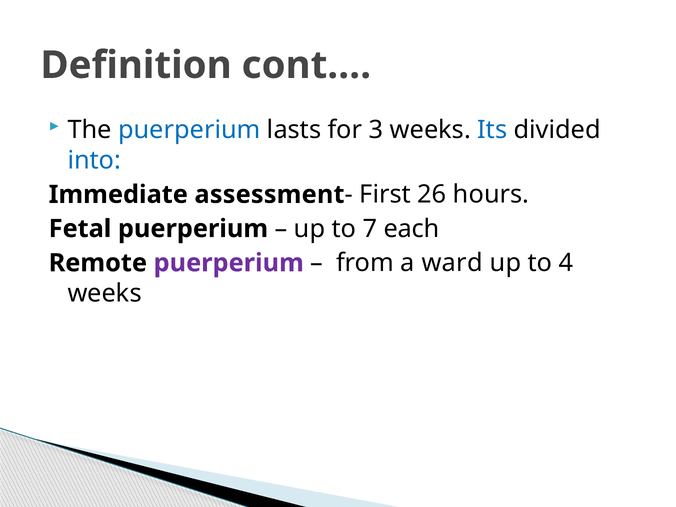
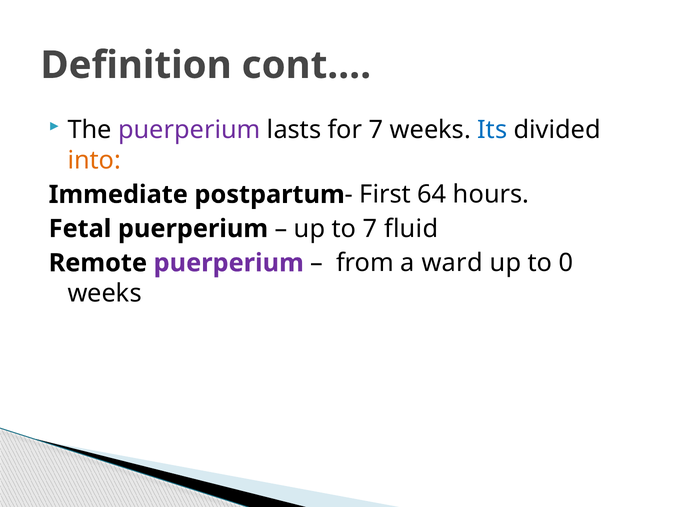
puerperium colour: blue -> purple (189, 130)
for 3: 3 -> 7 (376, 130)
into colour: blue -> orange (94, 160)
assessment: assessment -> postpartum (270, 195)
26: 26 -> 64 (432, 195)
each: each -> fluid (411, 229)
4: 4 -> 0 (566, 263)
